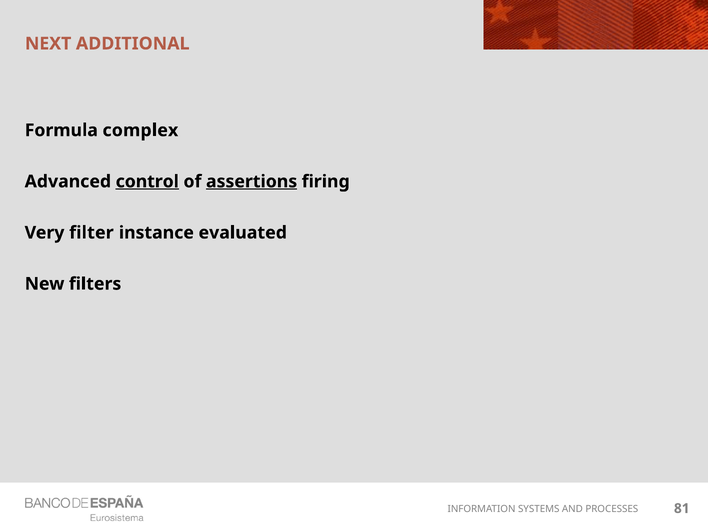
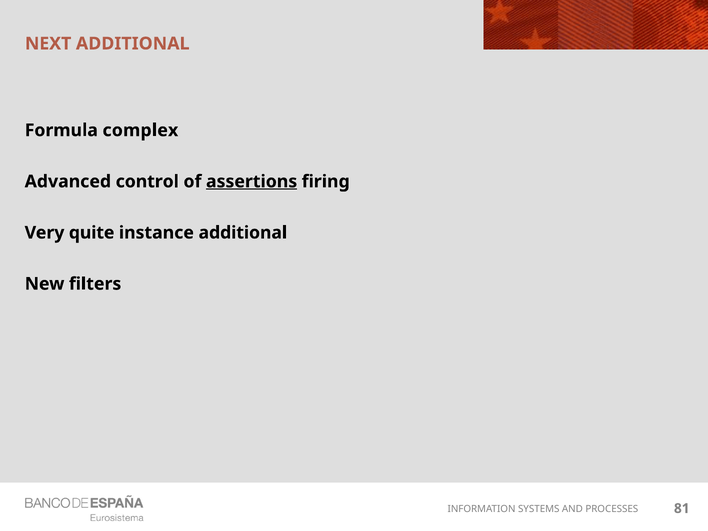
control underline: present -> none (147, 182)
filter: filter -> quite (92, 233)
instance evaluated: evaluated -> additional (243, 233)
